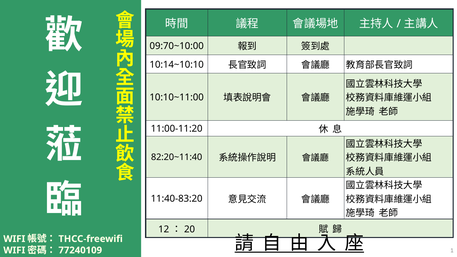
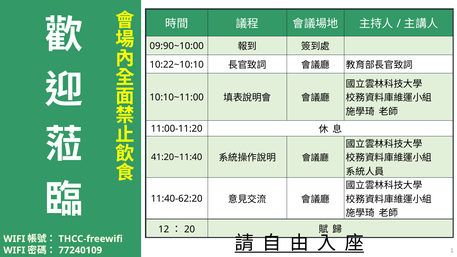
09:70~10:00: 09:70~10:00 -> 09:90~10:00 (177, 46)
10:14~10:10: 10:14~10:10 -> 10:22~10:10 (177, 65)
82:20~11:40: 82:20~11:40 -> 41:20~11:40 (177, 157)
11:40-83:20: 11:40-83:20 -> 11:40-62:20 (177, 199)
